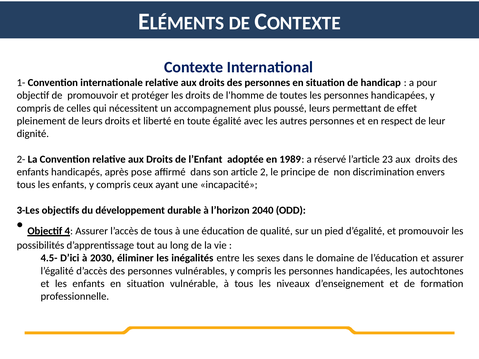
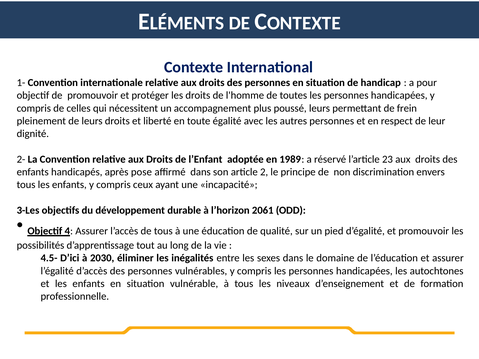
effet: effet -> frein (407, 108)
2040: 2040 -> 2061 (263, 210)
